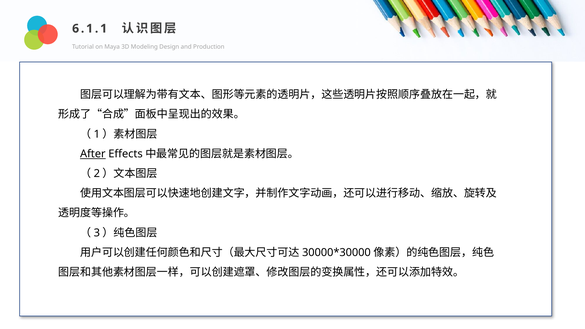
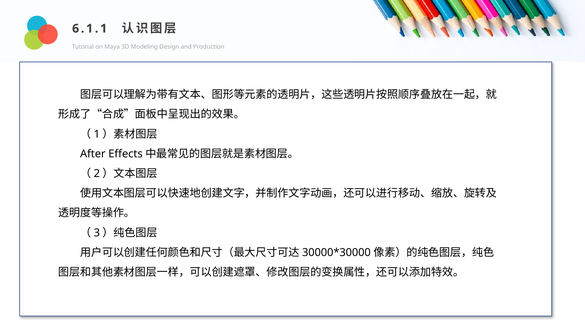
After underline: present -> none (93, 154)
